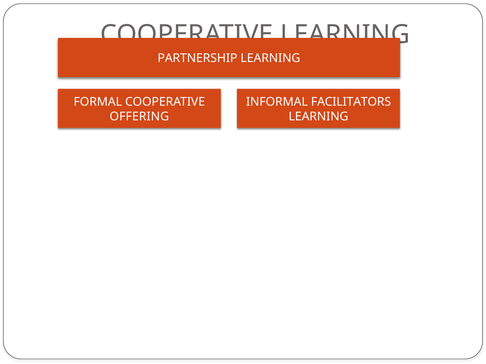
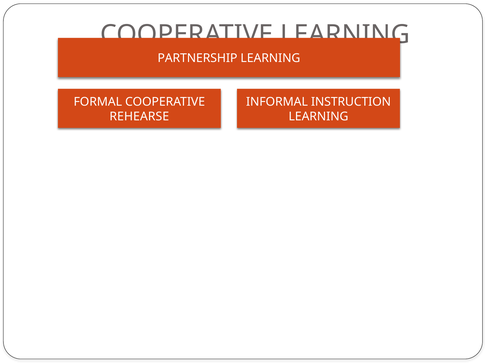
FACILITATORS: FACILITATORS -> INSTRUCTION (351, 102)
OFFERING: OFFERING -> REHEARSE (139, 117)
